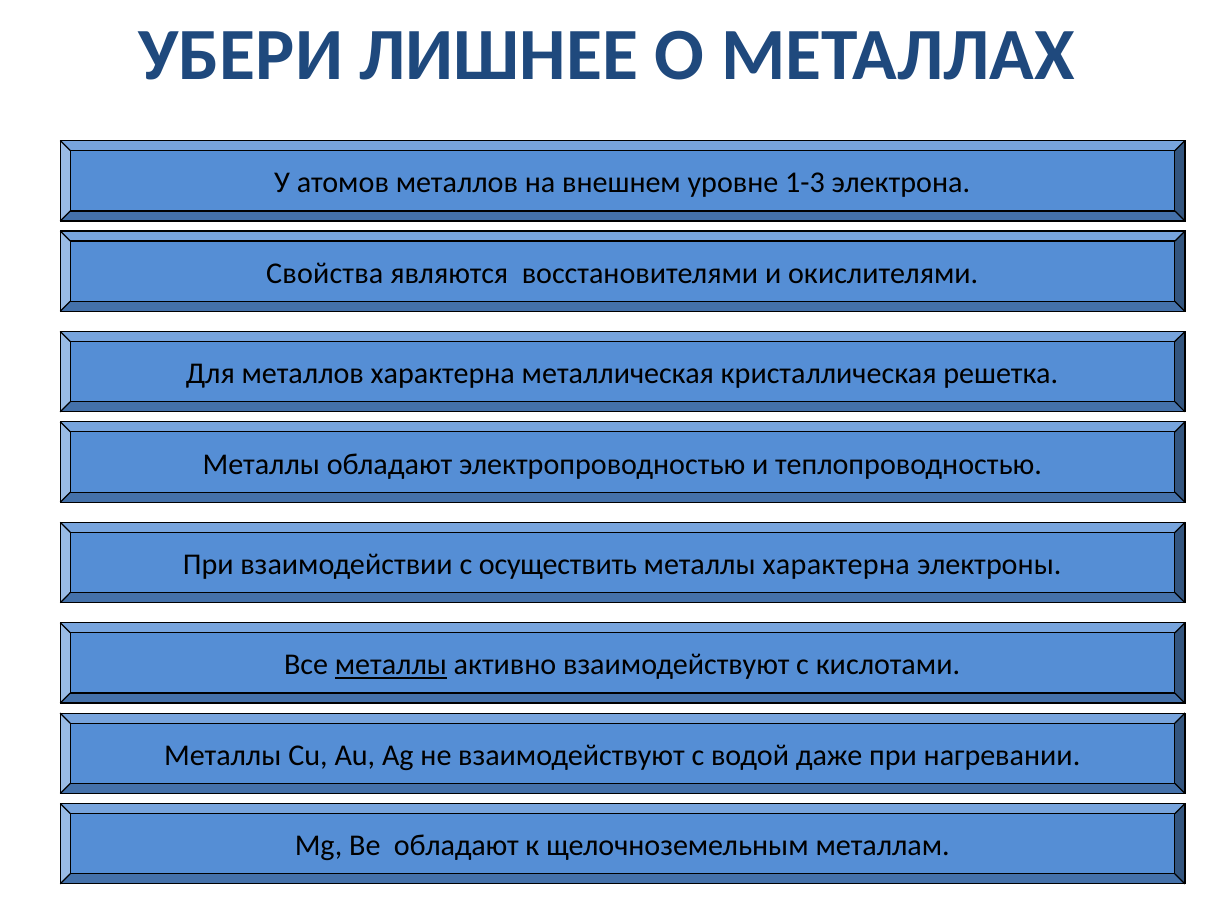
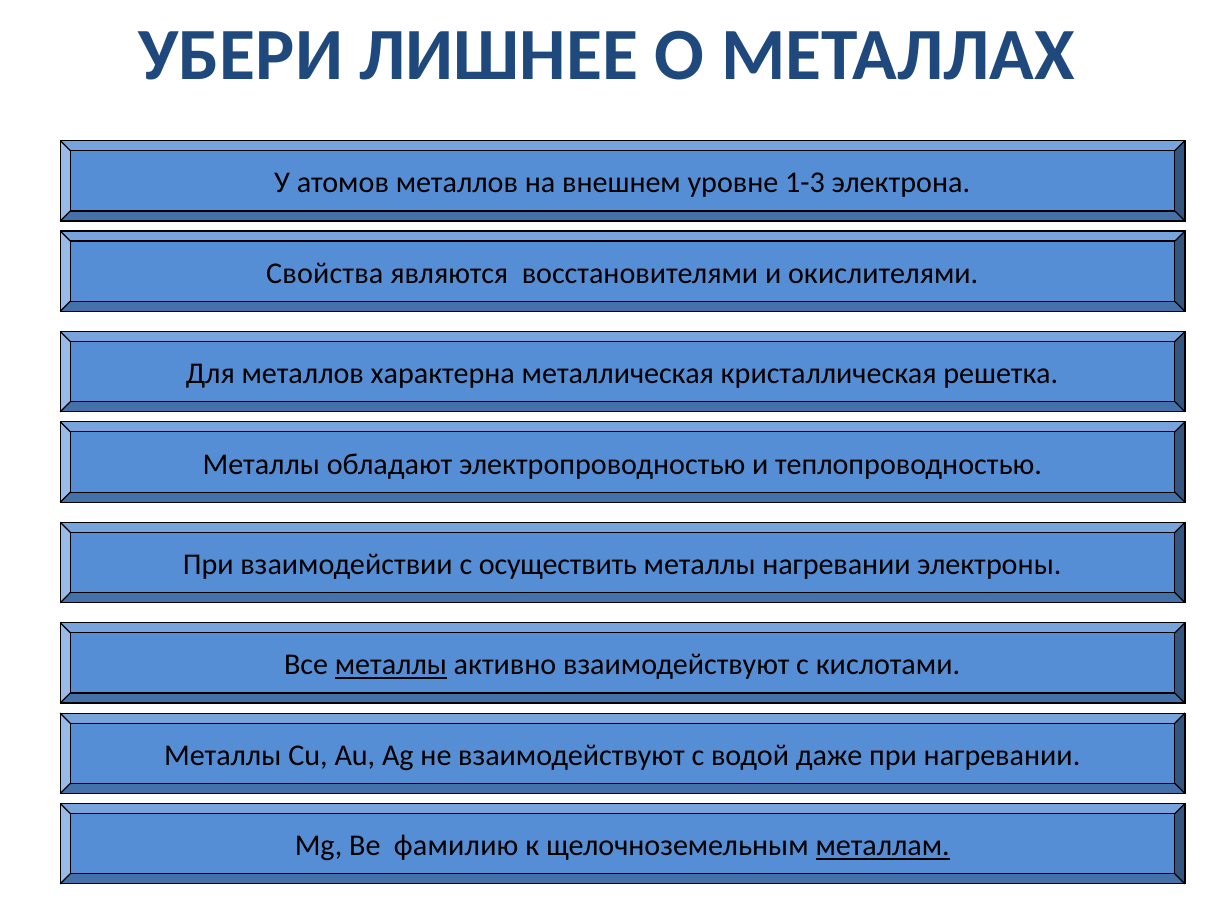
металлы характерна: характерна -> нагревании (836, 564)
Be обладают: обладают -> фамилию (456, 846)
металлам underline: none -> present (883, 846)
